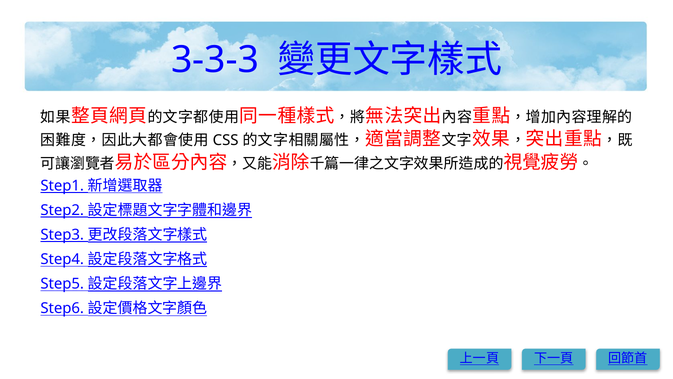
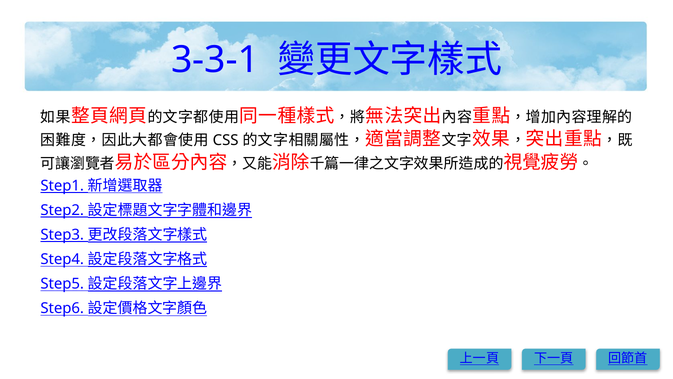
3-3-3: 3-3-3 -> 3-3-1 (215, 60)
